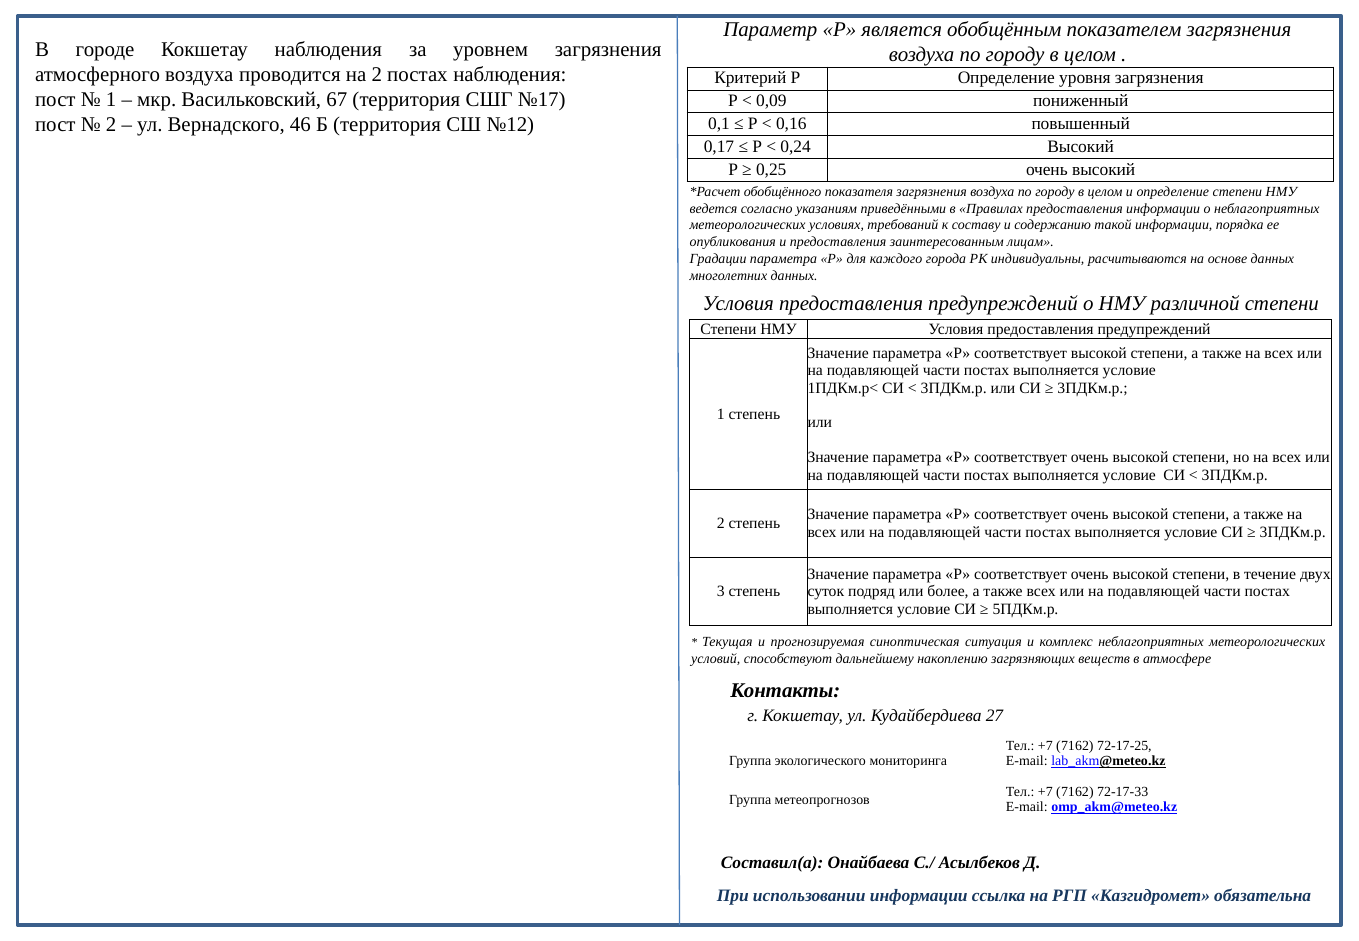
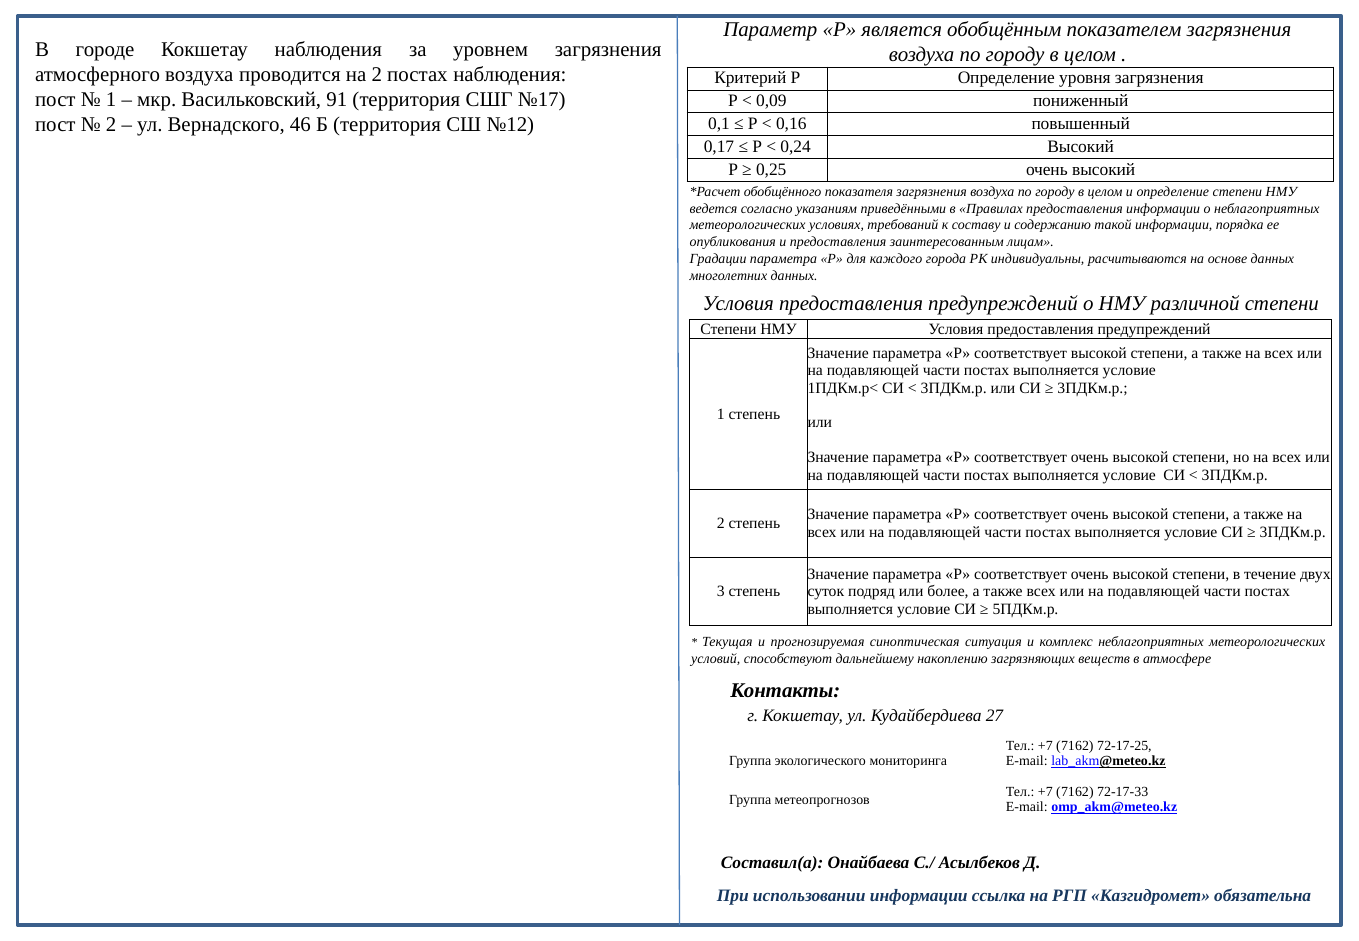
67: 67 -> 91 (337, 100)
